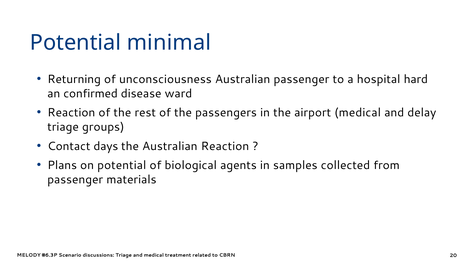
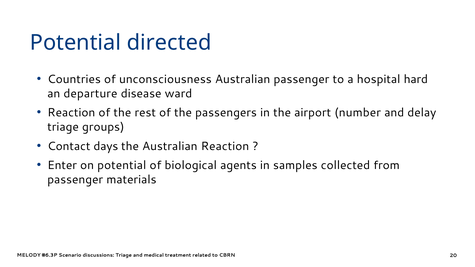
minimal: minimal -> directed (169, 43)
Returning: Returning -> Countries (74, 79)
confirmed: confirmed -> departure (90, 94)
airport medical: medical -> number (358, 113)
Plans: Plans -> Enter (62, 165)
